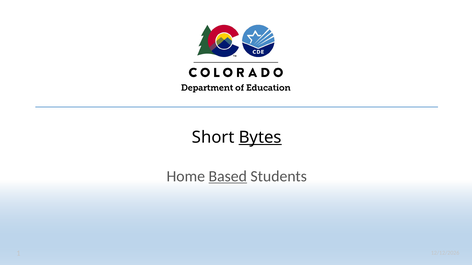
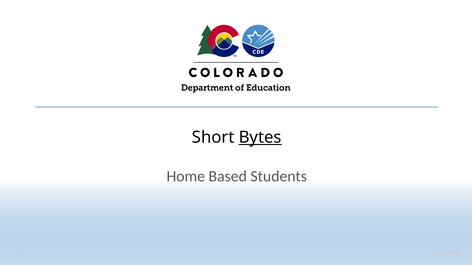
Based underline: present -> none (228, 177)
